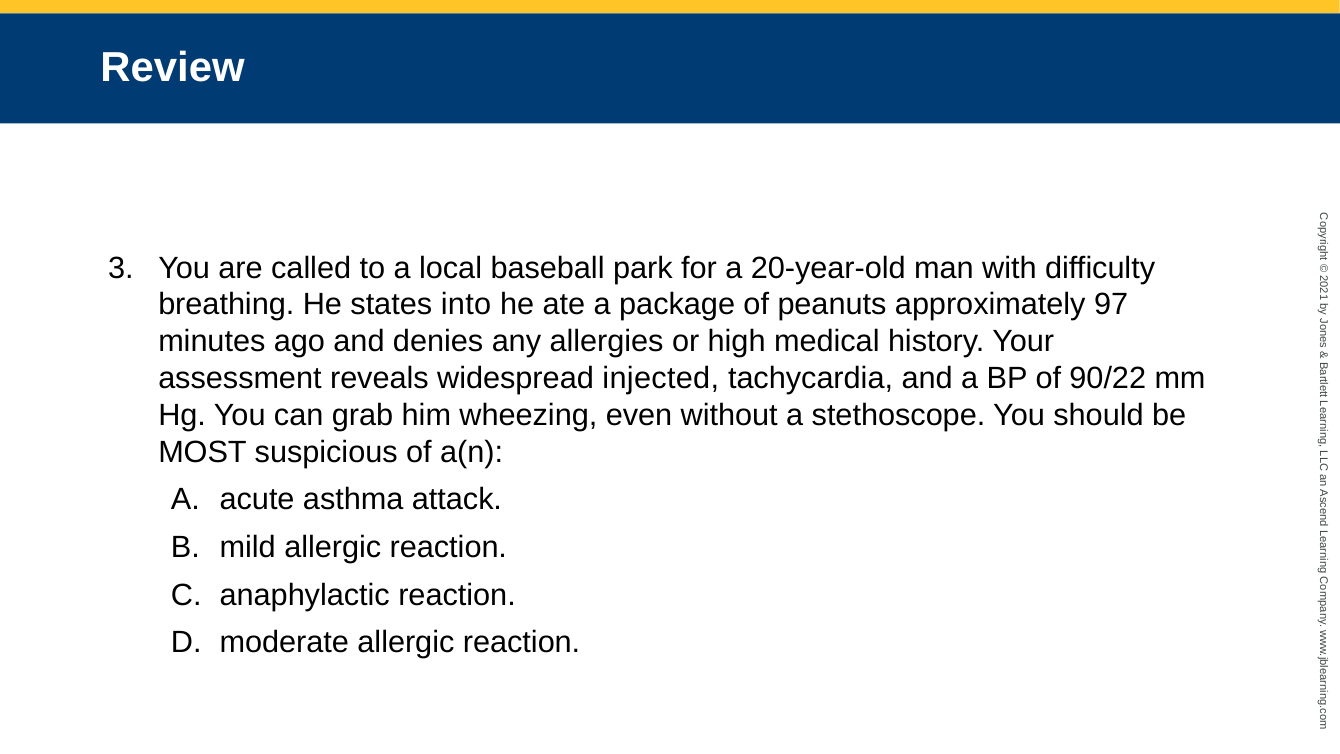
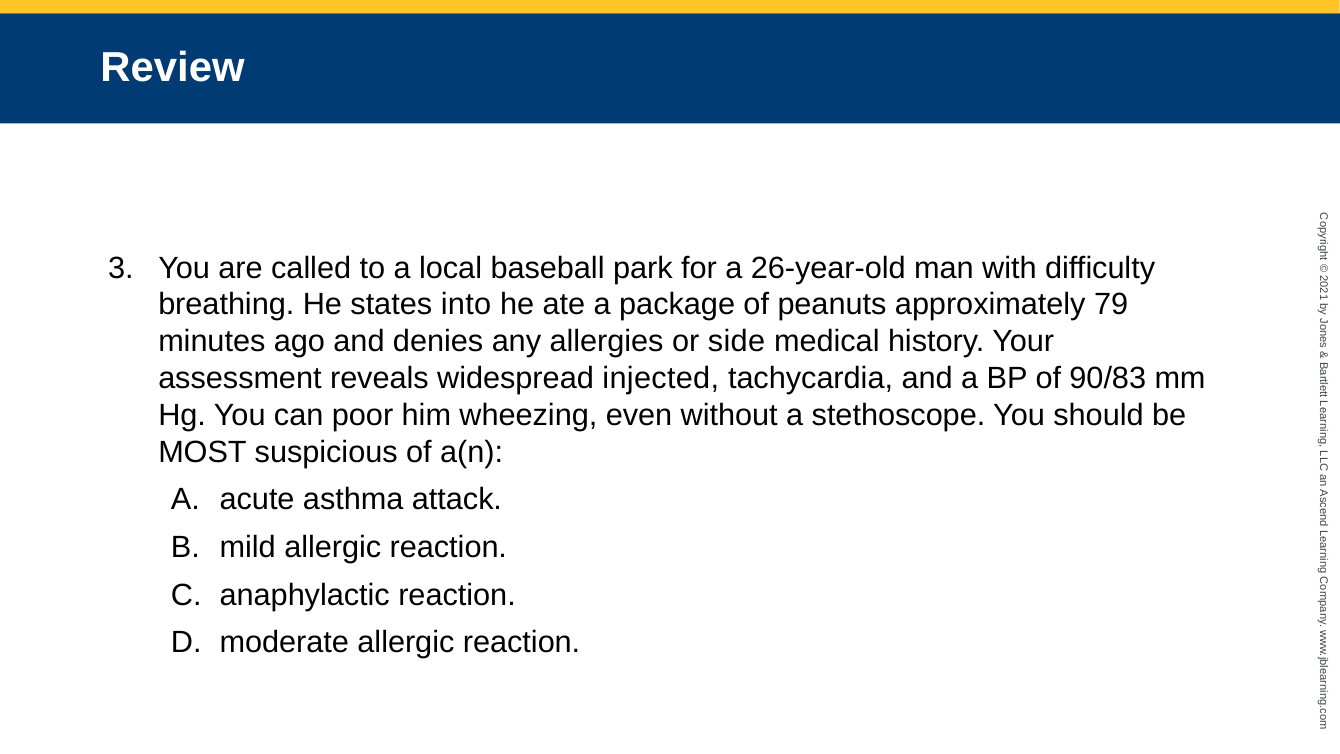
20-year-old: 20-year-old -> 26-year-old (828, 268)
97: 97 -> 79 (1111, 305)
high: high -> side (736, 341)
90/22: 90/22 -> 90/83 (1108, 378)
grab: grab -> poor (363, 415)
